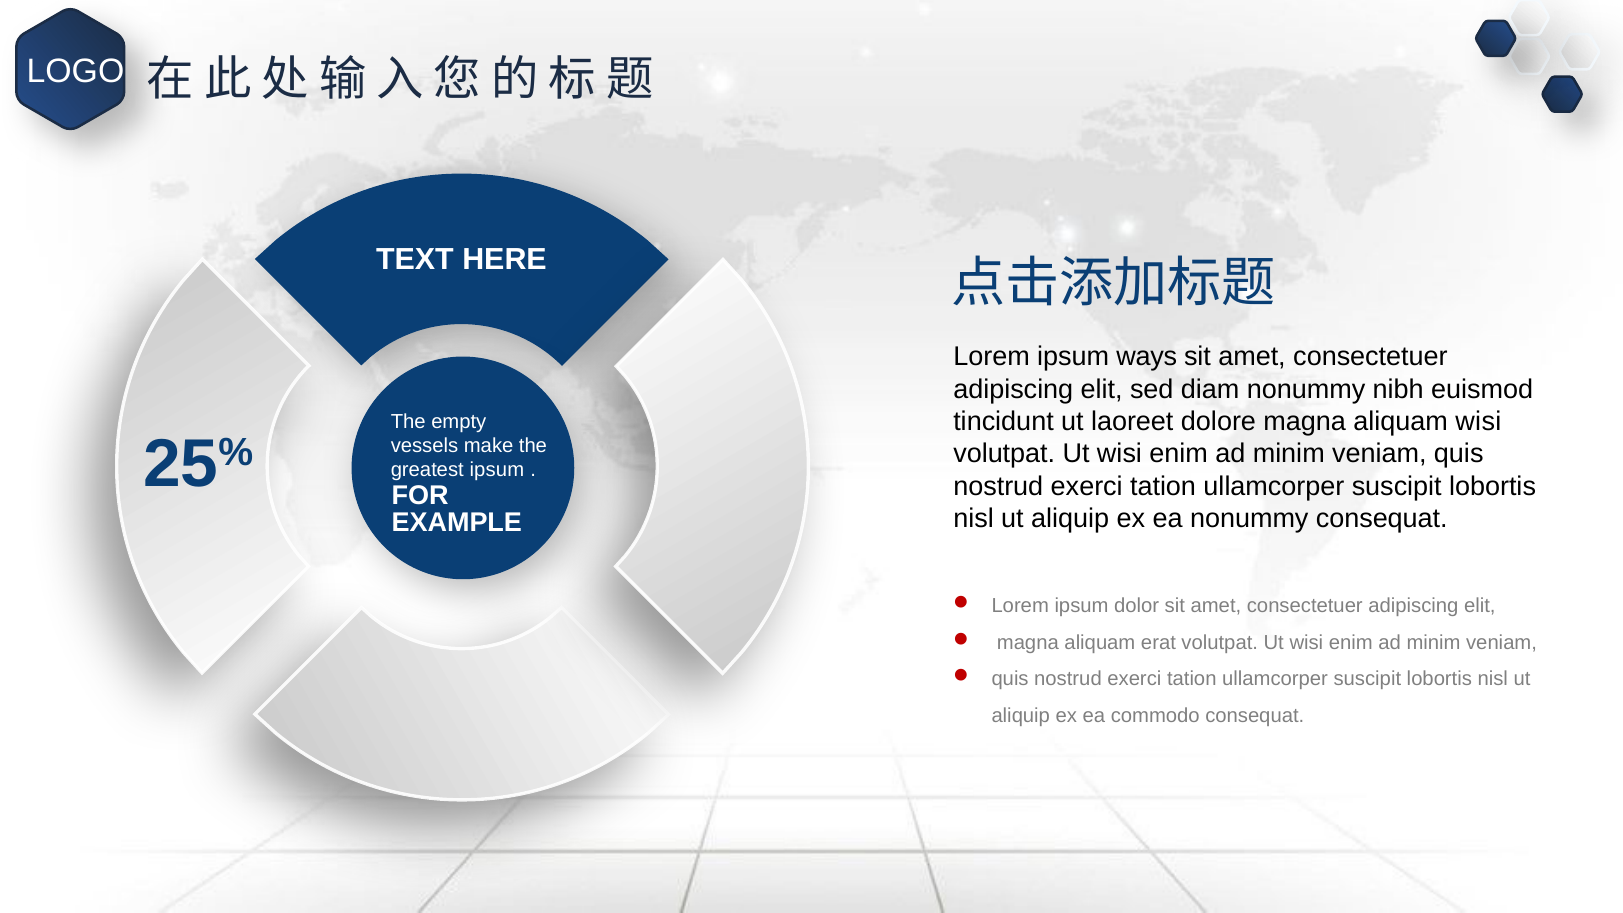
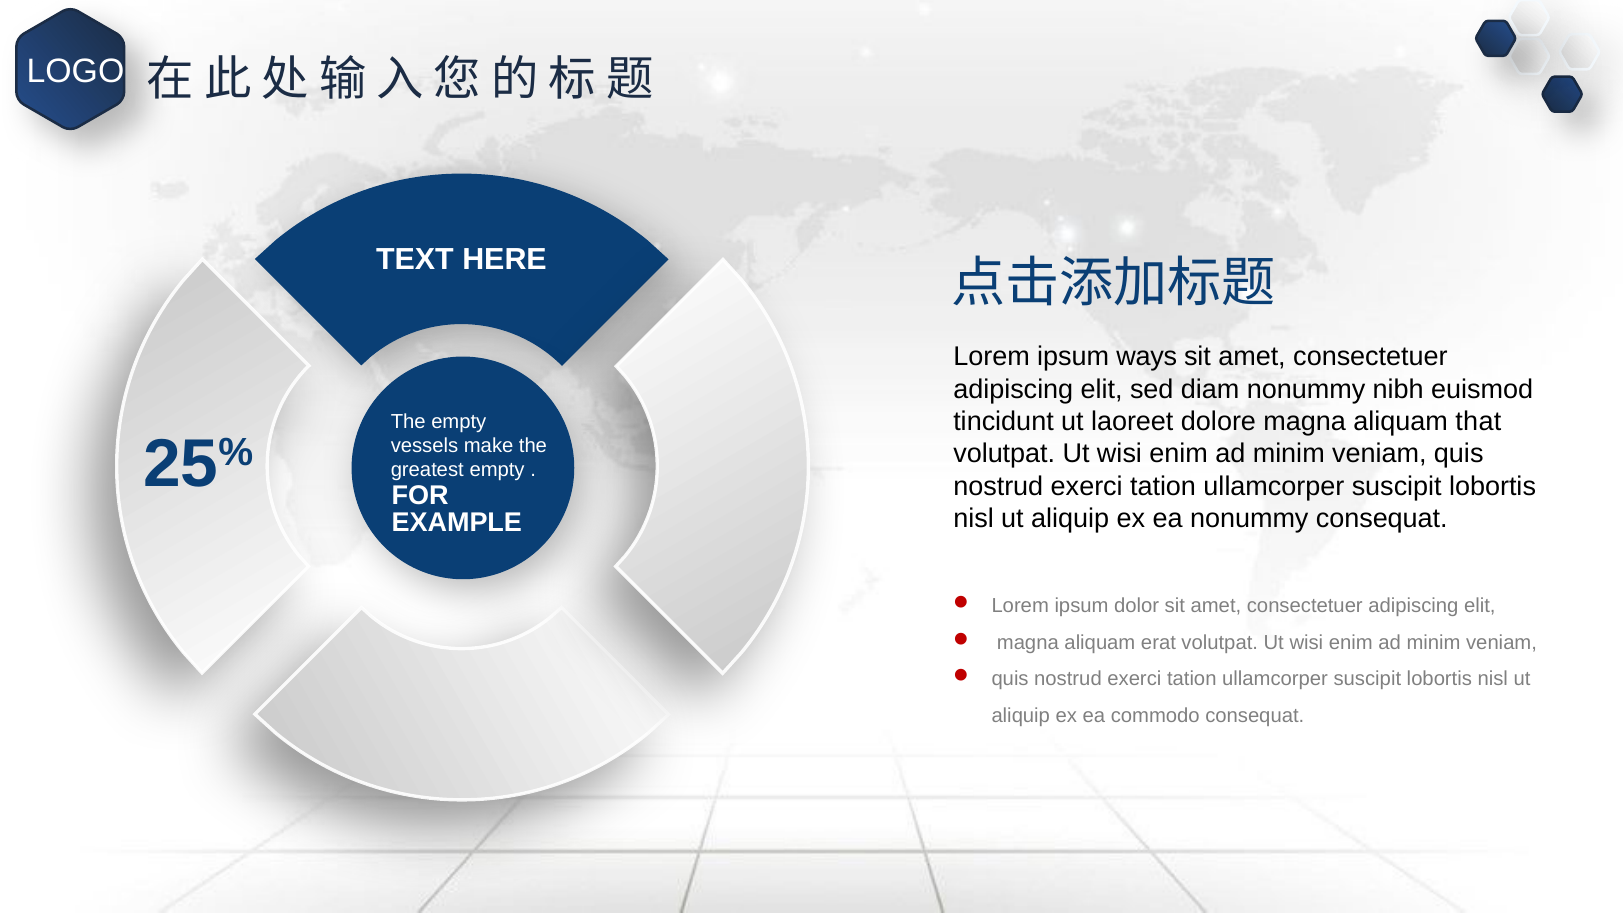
aliquam wisi: wisi -> that (1478, 422)
greatest ipsum: ipsum -> empty (497, 470)
